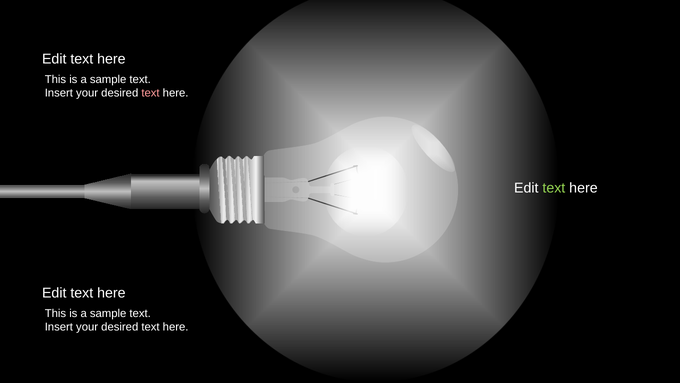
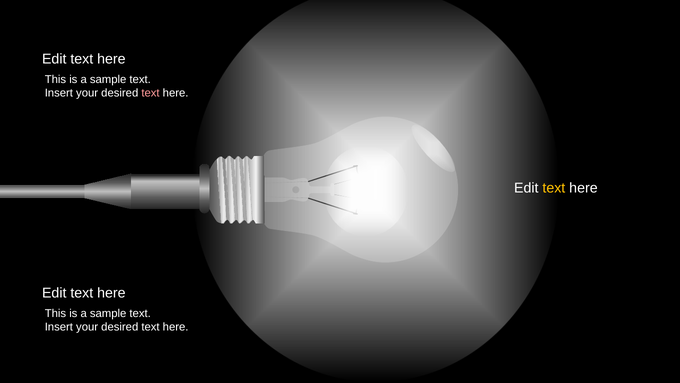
text colour: light green -> yellow (554, 188)
